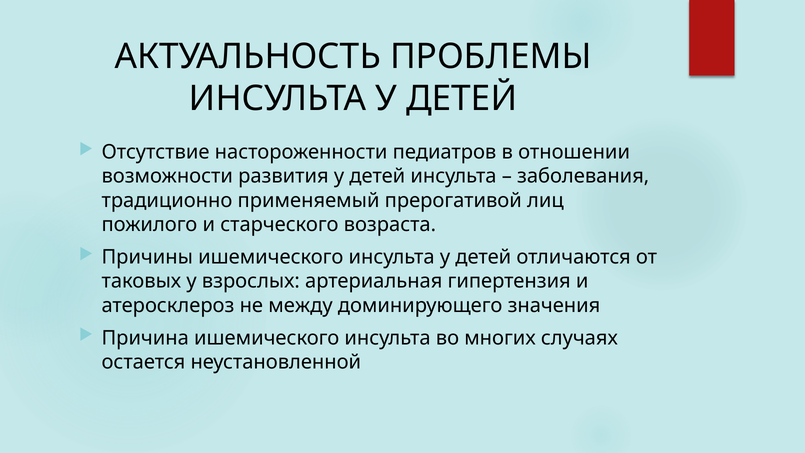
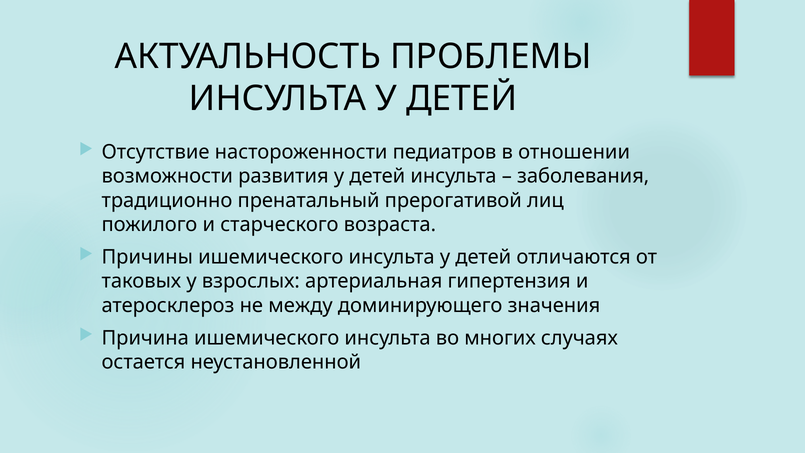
применяемый: применяемый -> пренатальный (309, 200)
